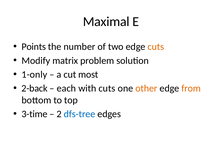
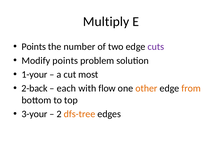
Maximal: Maximal -> Multiply (106, 21)
cuts colour: orange -> purple (156, 47)
Modify matrix: matrix -> points (65, 60)
1-only: 1-only -> 1-your (34, 74)
with cuts: cuts -> flow (107, 88)
3-time: 3-time -> 3-your (34, 114)
dfs-tree colour: blue -> orange (80, 114)
